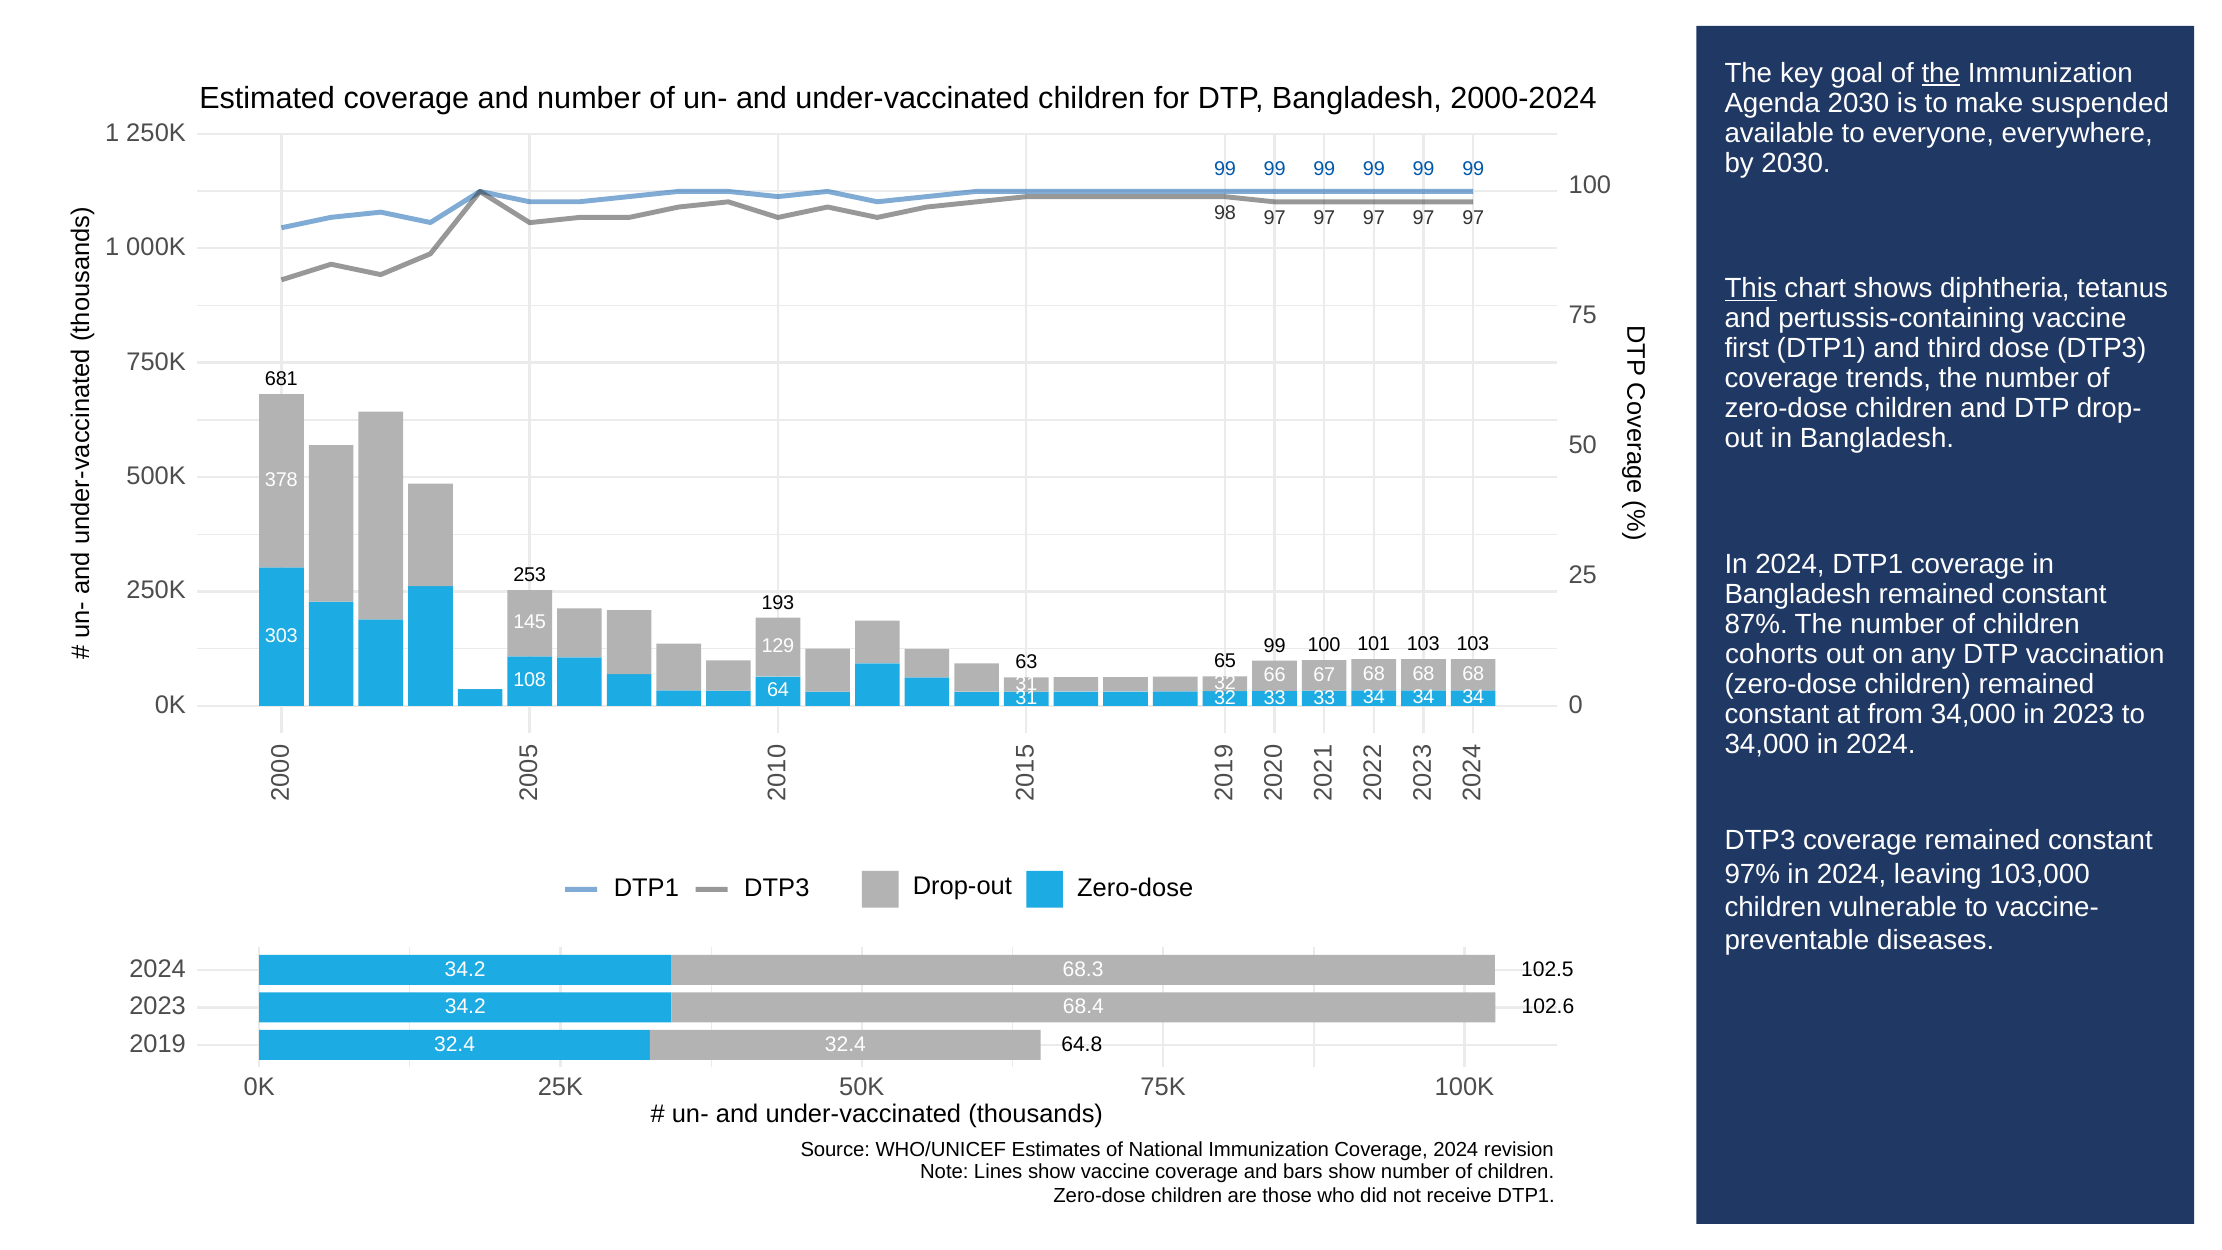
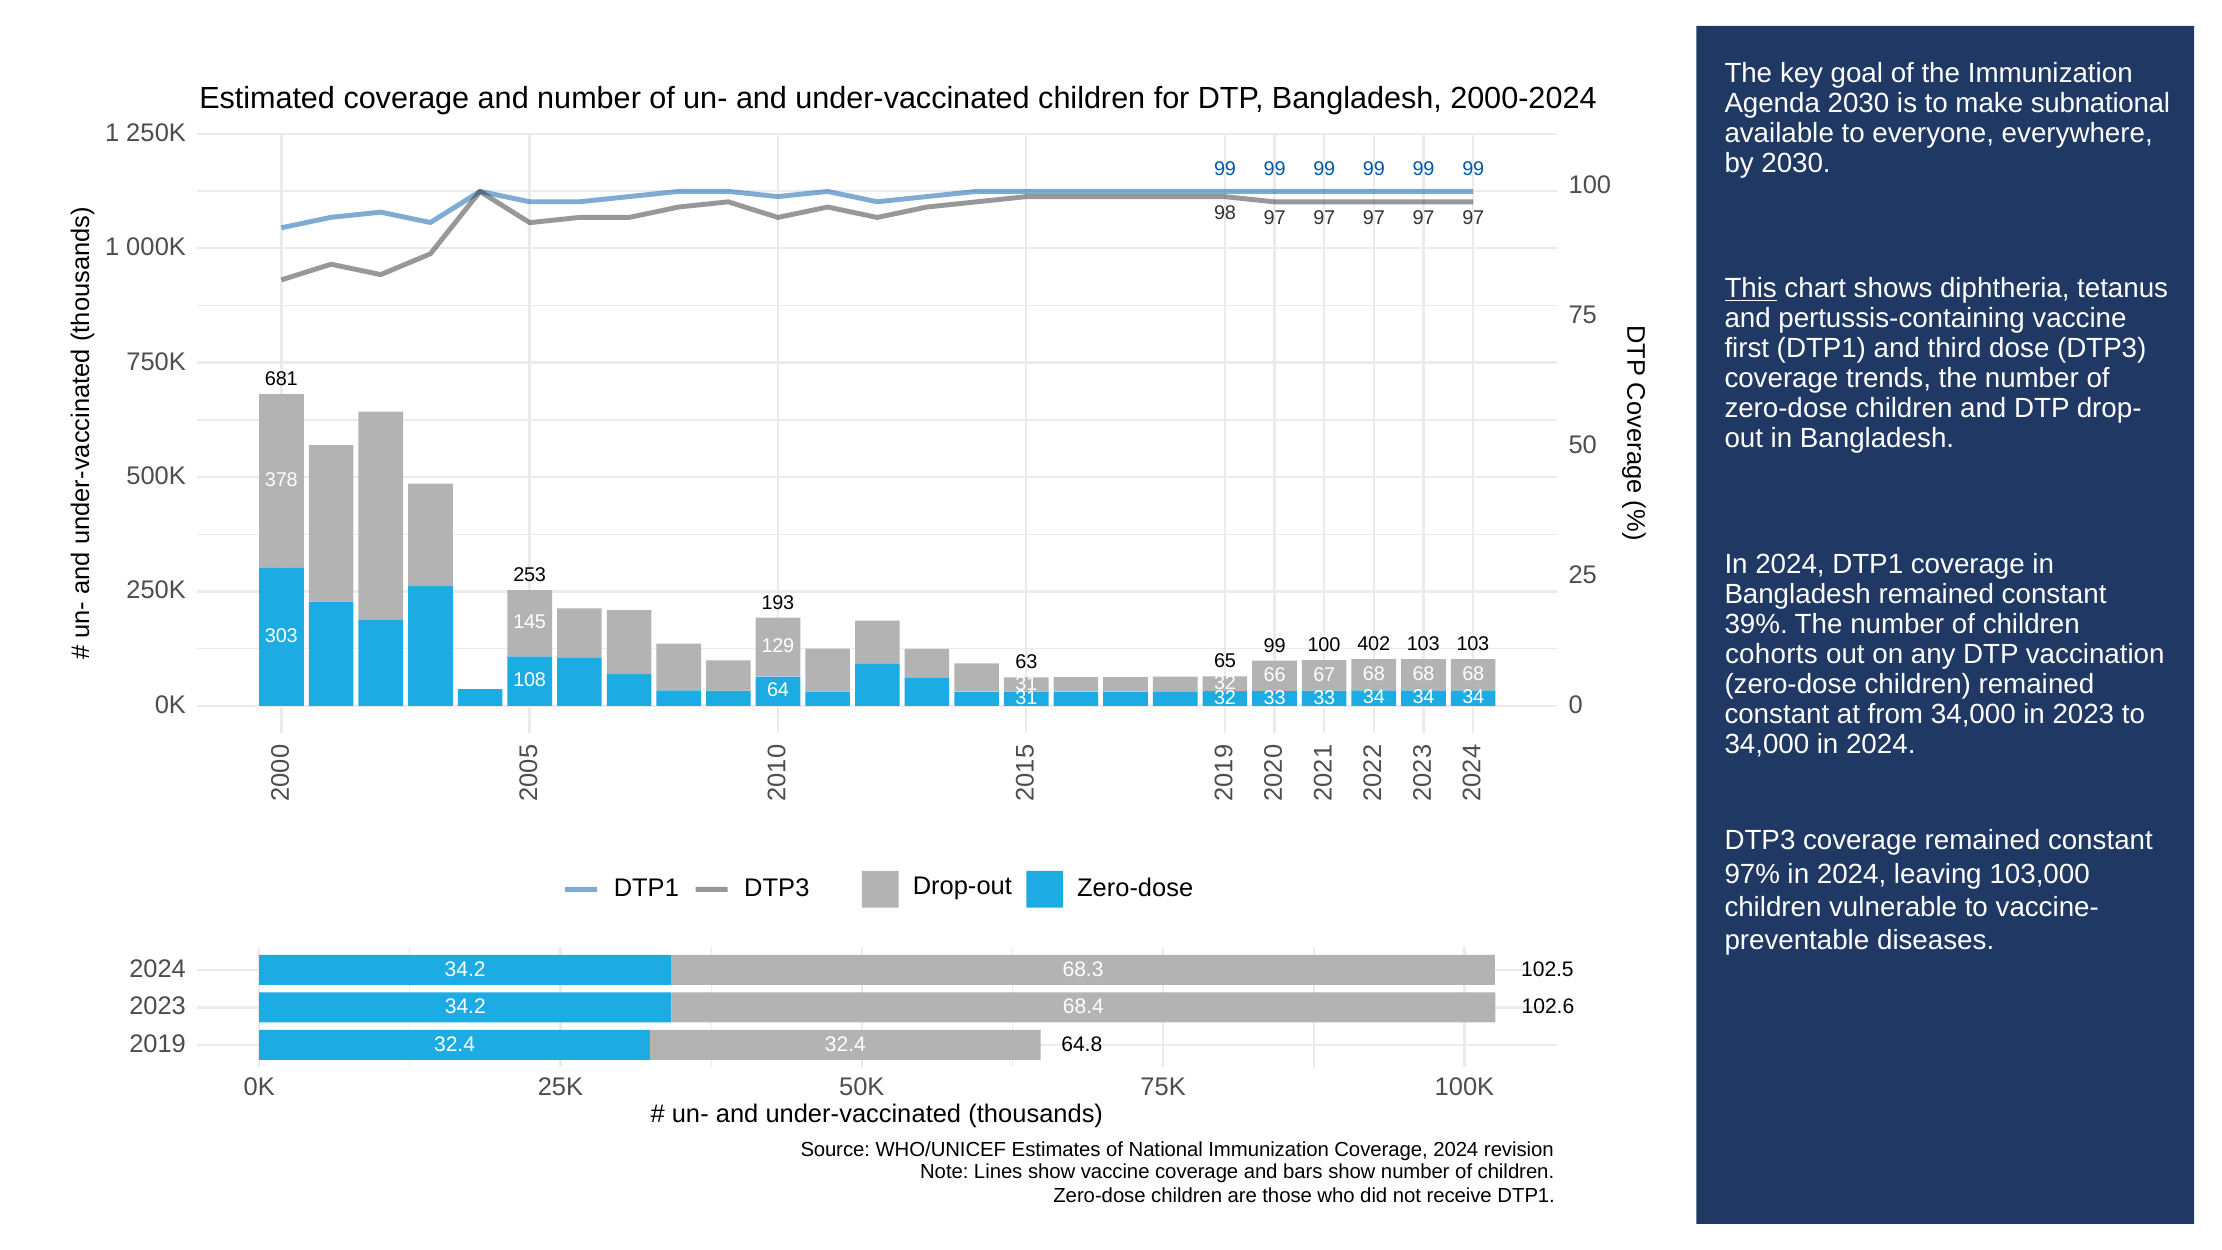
the underline: present -> none (1941, 73)
suspended: suspended -> subnational (2100, 103)
87%: 87% -> 39% (1756, 624)
101: 101 -> 402 (1374, 644)
